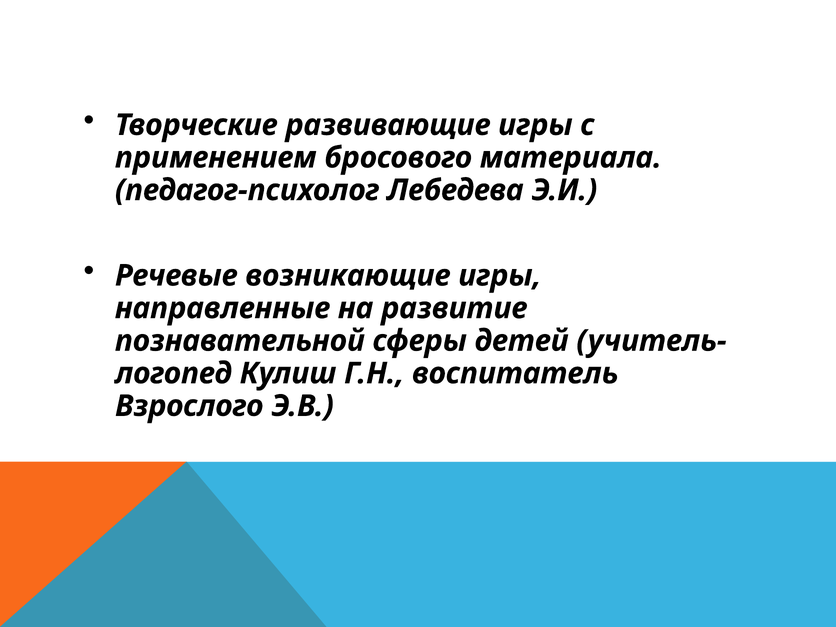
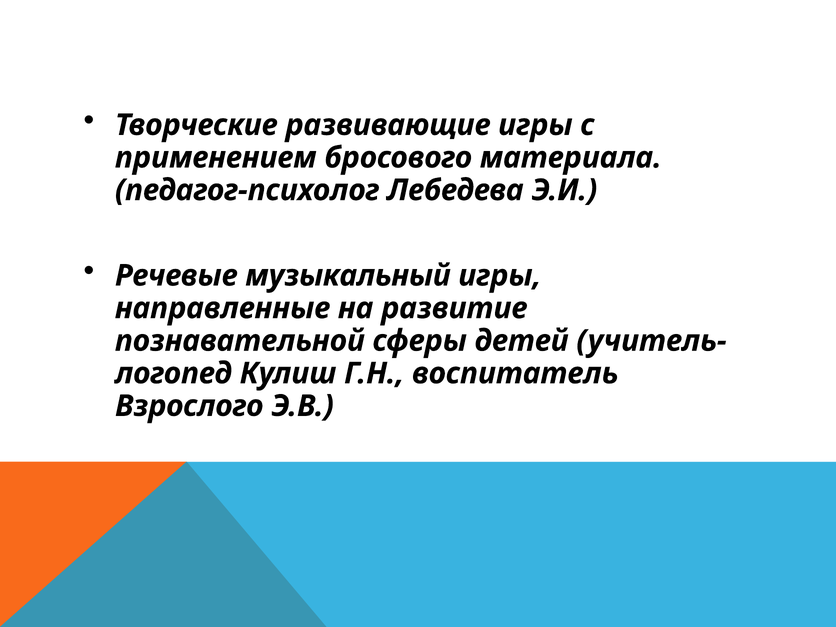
возникающие: возникающие -> музыкальный (348, 276)
